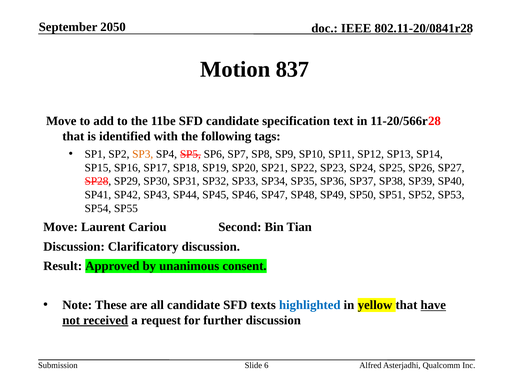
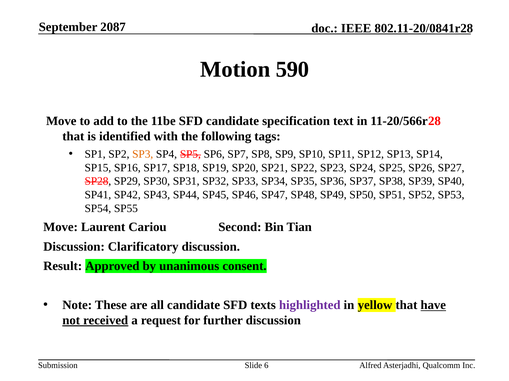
2050: 2050 -> 2087 (113, 27)
837: 837 -> 590 (292, 69)
highlighted colour: blue -> purple (310, 306)
